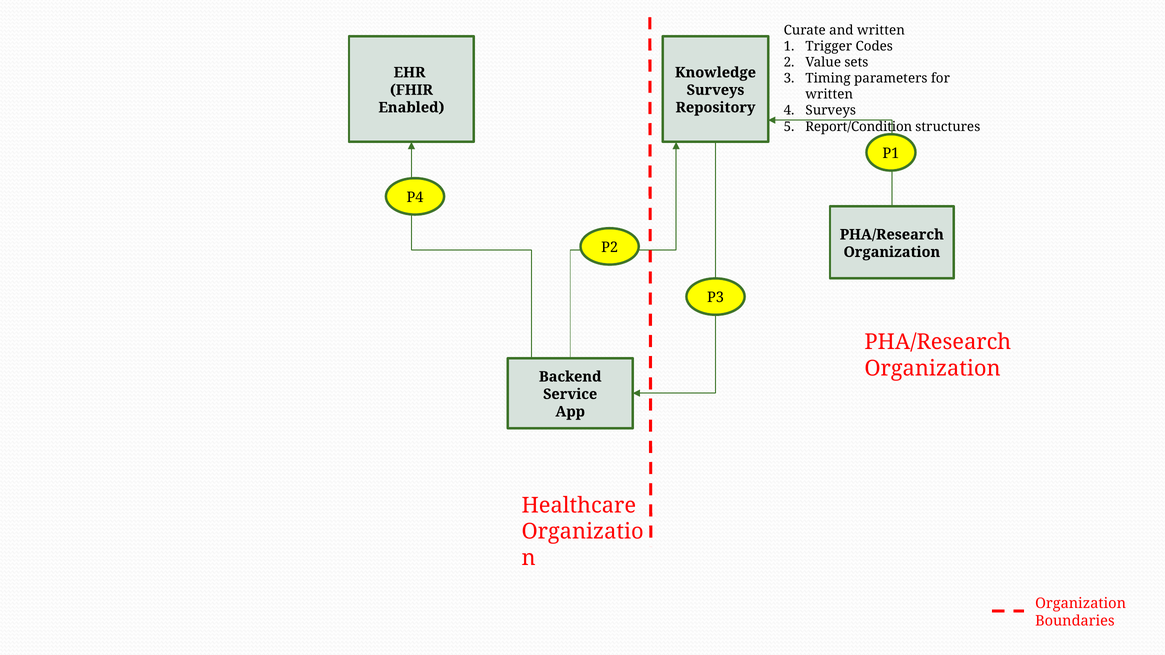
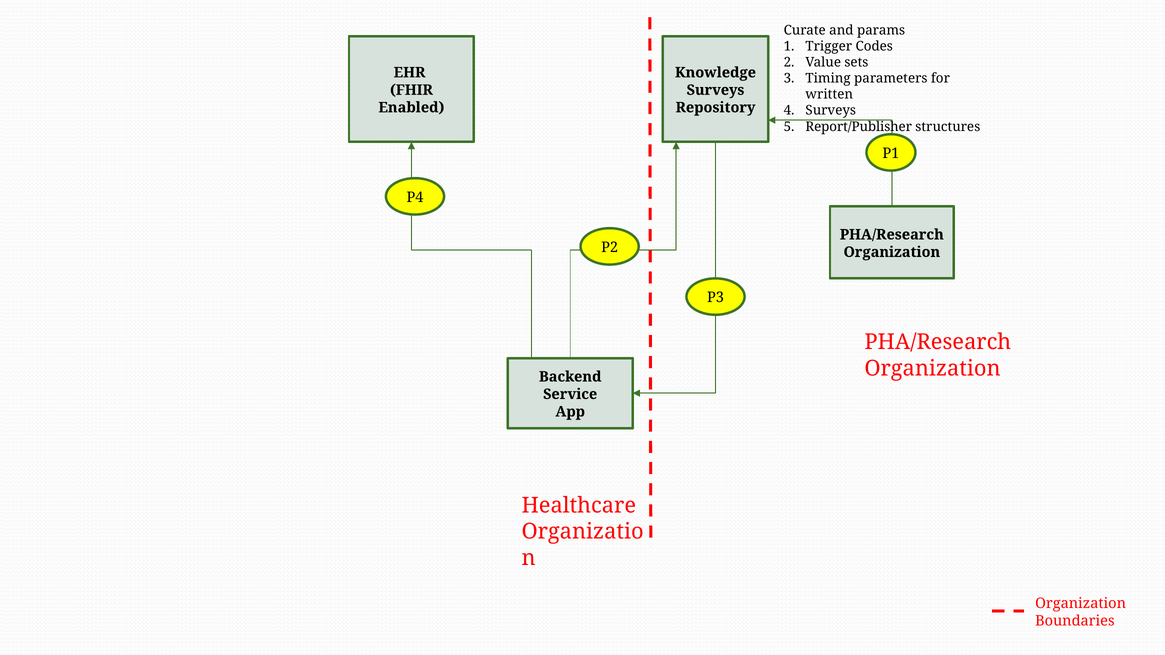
and written: written -> params (881, 30)
Report/Condition: Report/Condition -> Report/Publisher (859, 127)
